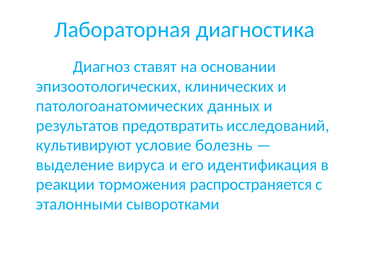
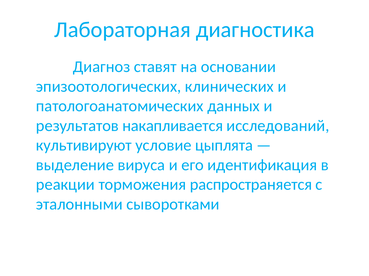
предотвратить: предотвратить -> накапливается (173, 126)
болезнь: болезнь -> цыплята (224, 146)
